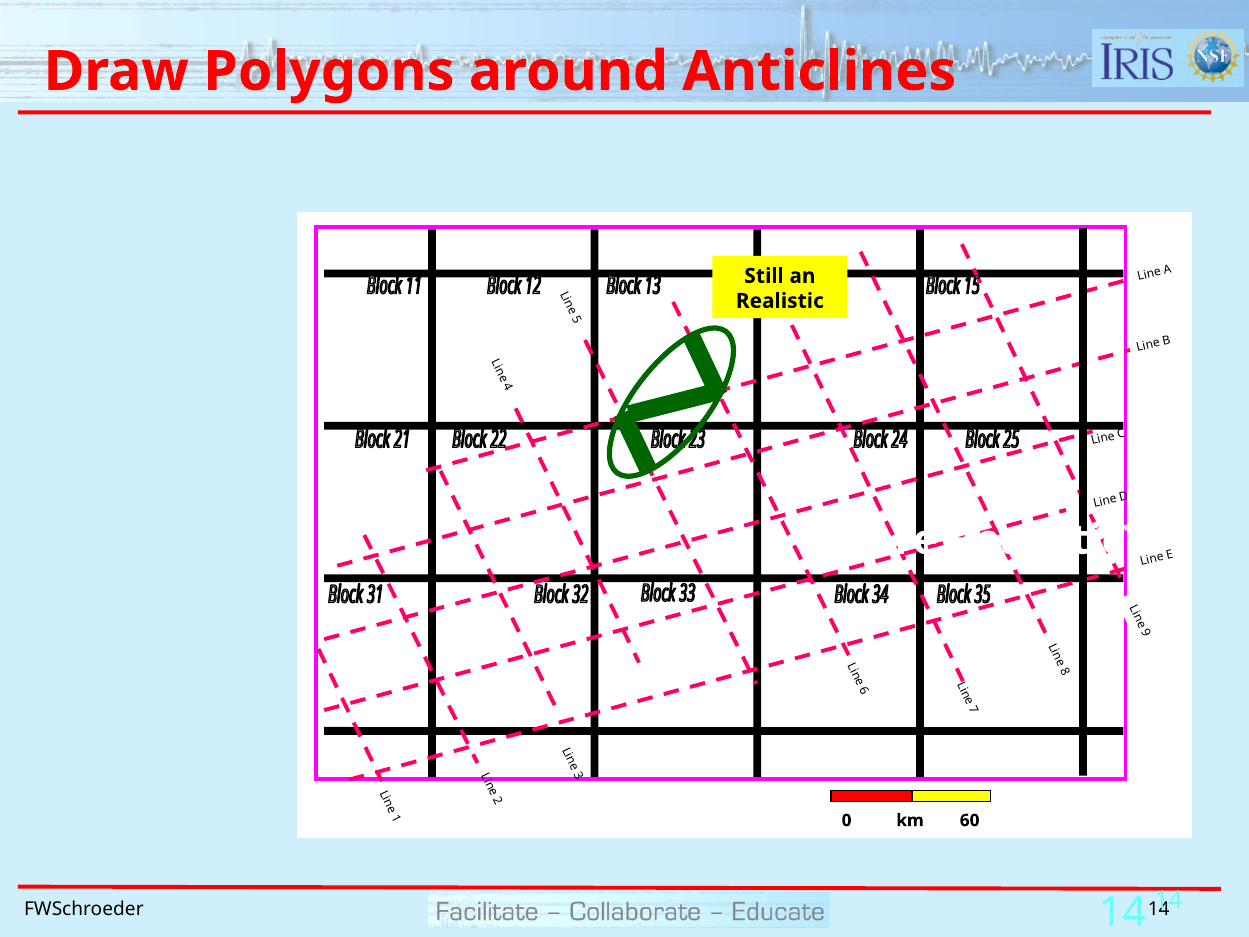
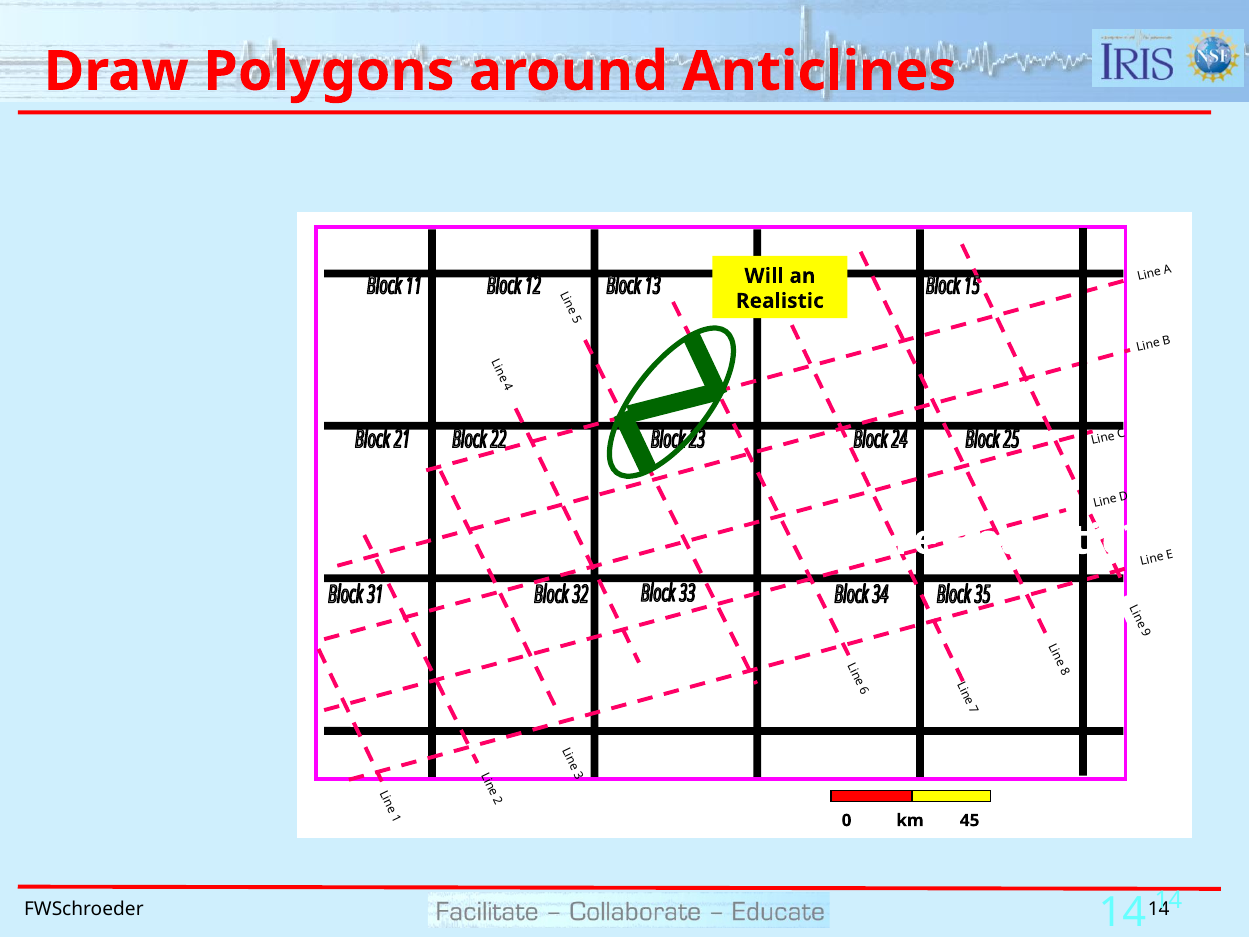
Still: Still -> Will (764, 276)
60: 60 -> 45 (970, 820)
